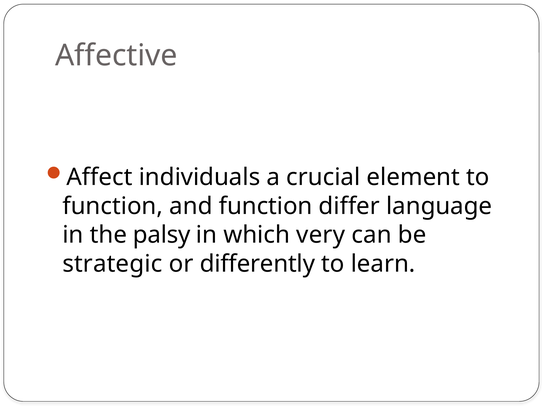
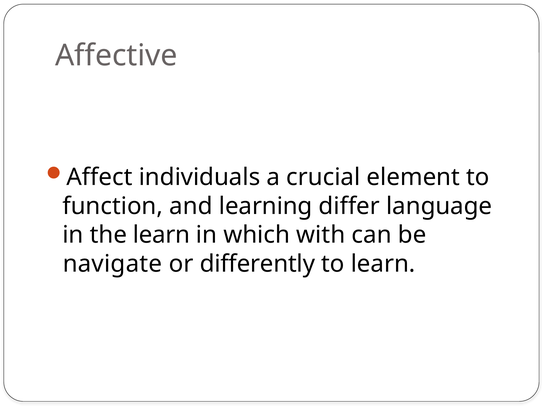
and function: function -> learning (266, 206)
the palsy: palsy -> learn (162, 235)
very: very -> with (321, 235)
strategic: strategic -> navigate (112, 264)
